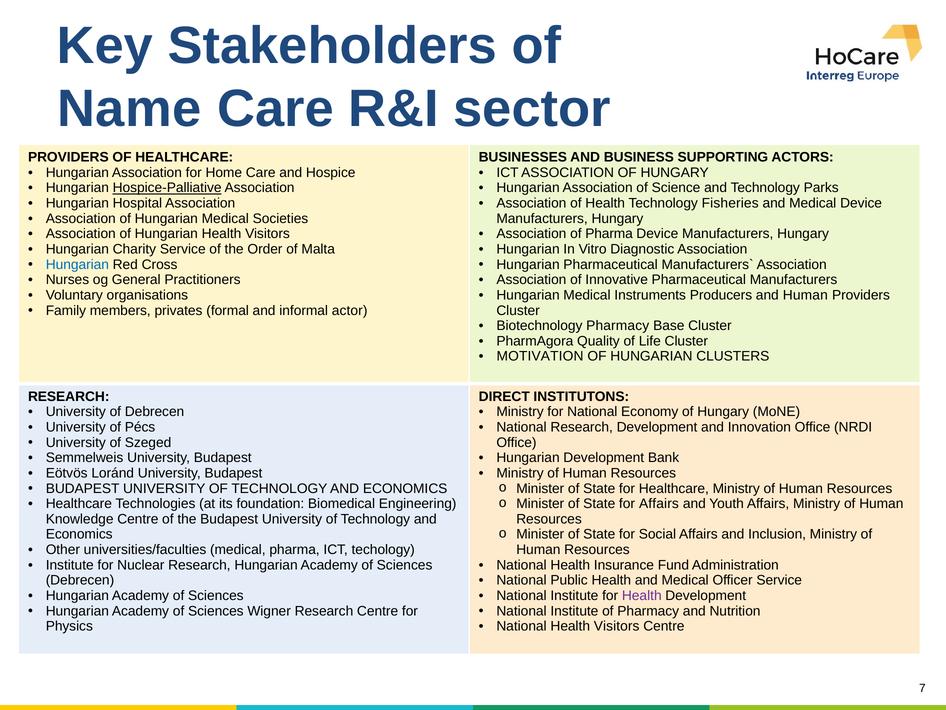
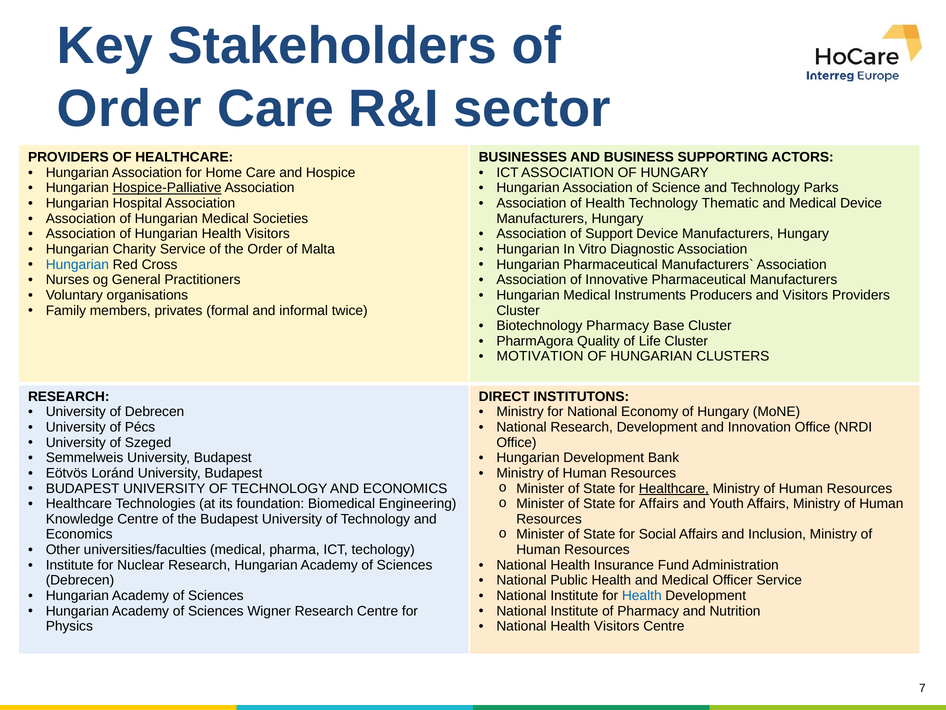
Name: Name -> Order (129, 109)
Fisheries: Fisheries -> Thematic (730, 203)
of Pharma: Pharma -> Support (609, 234)
and Human: Human -> Visitors (805, 295)
actor: actor -> twice (350, 310)
Healthcare underline: none -> present (674, 488)
Health colour: purple -> blue (642, 595)
